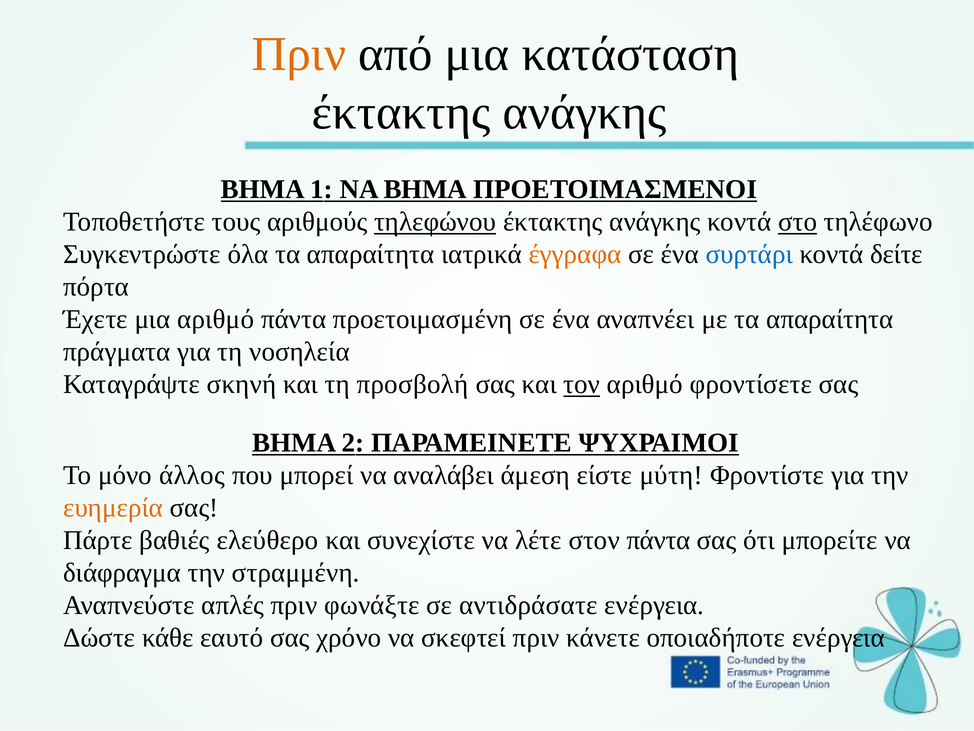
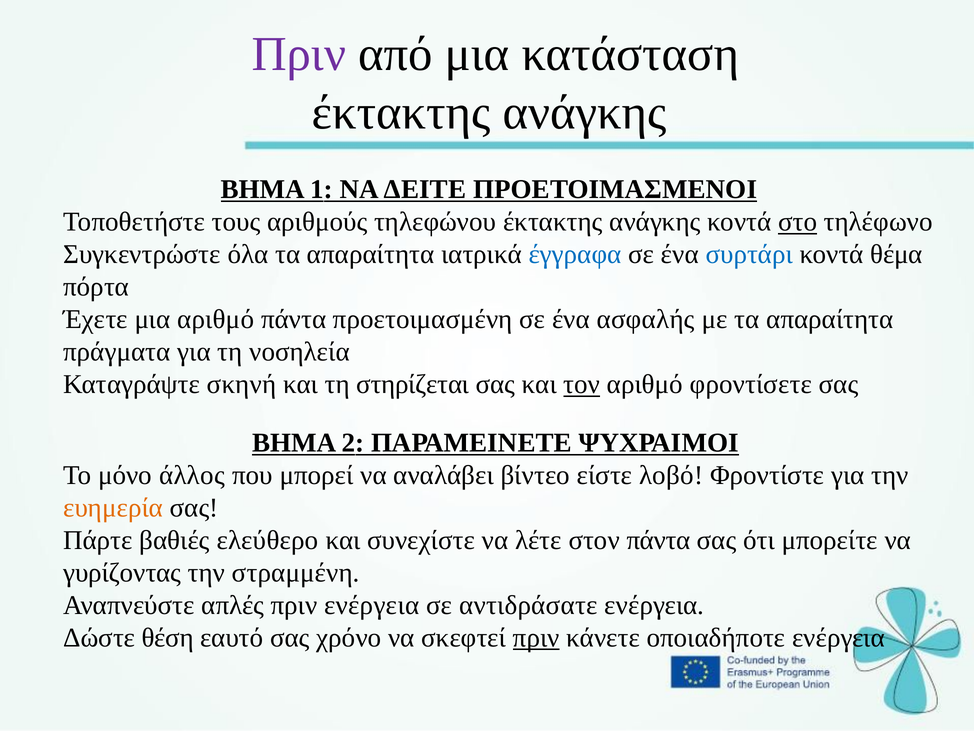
Πριν colour: orange -> purple (299, 54)
ΝΑ ΒΗΜΑ: ΒΗΜΑ -> ΔΕΙΤΕ (425, 189)
τηλεφώνου underline: present -> none (435, 222)
έγγραφα colour: orange -> blue (575, 254)
δείτε: δείτε -> θέμα (897, 254)
αναπνέει: αναπνέει -> ασφαλής (646, 319)
προσβολή: προσβολή -> στηρίζεται (413, 384)
άμεση: άμεση -> βίντεο (535, 475)
μύτη: μύτη -> λοβό (671, 475)
διάφραγμα: διάφραγμα -> γυρίζοντας (122, 572)
πριν φωνάξτε: φωνάξτε -> ενέργεια (372, 605)
κάθε: κάθε -> θέση (168, 637)
πριν underline: none -> present (536, 637)
